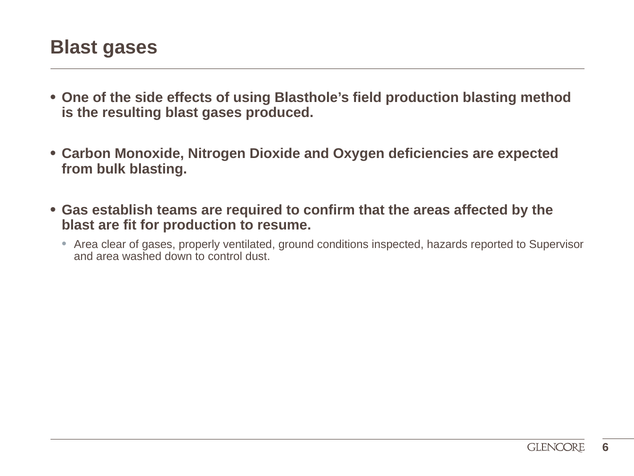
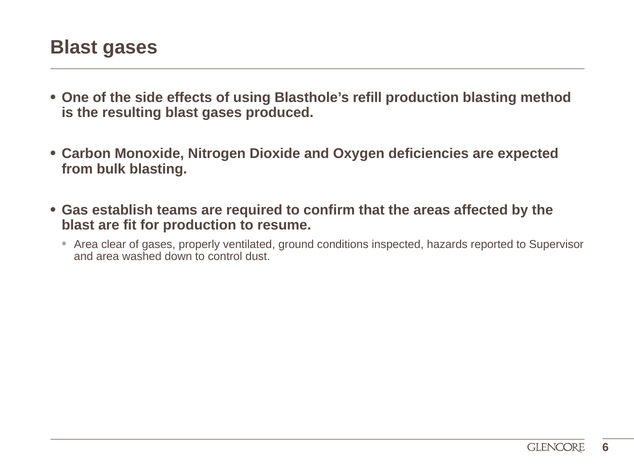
field: field -> refill (367, 97)
